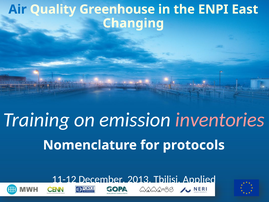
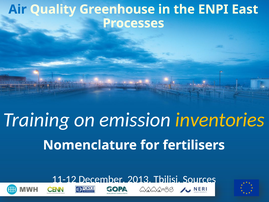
Changing: Changing -> Processes (133, 23)
inventories colour: pink -> yellow (220, 120)
protocols: protocols -> fertilisers (194, 145)
Applied: Applied -> Sources (199, 179)
